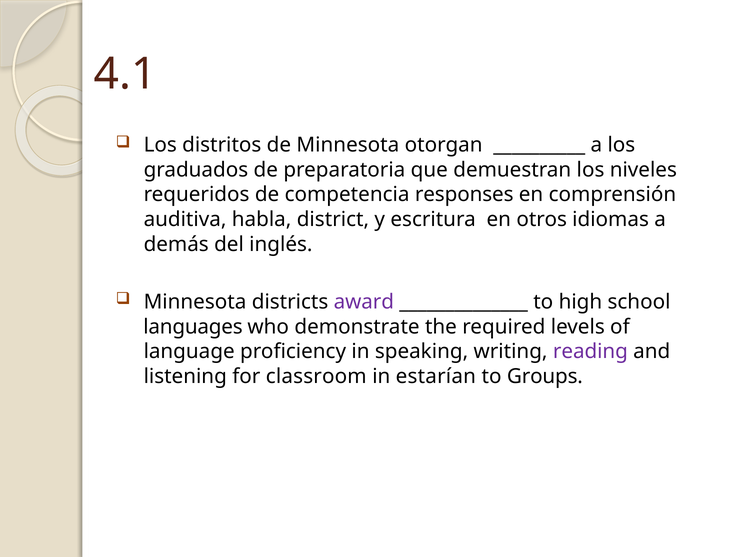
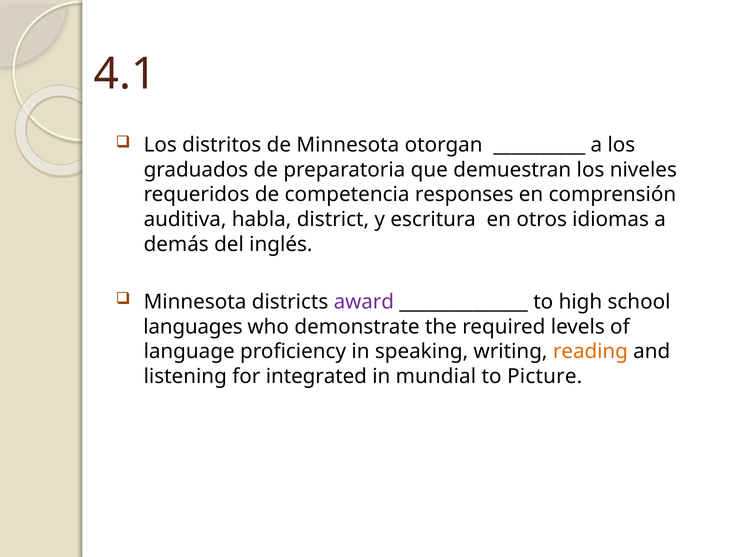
reading colour: purple -> orange (590, 352)
classroom: classroom -> integrated (316, 376)
estarían: estarían -> mundial (436, 376)
Groups: Groups -> Picture (545, 376)
